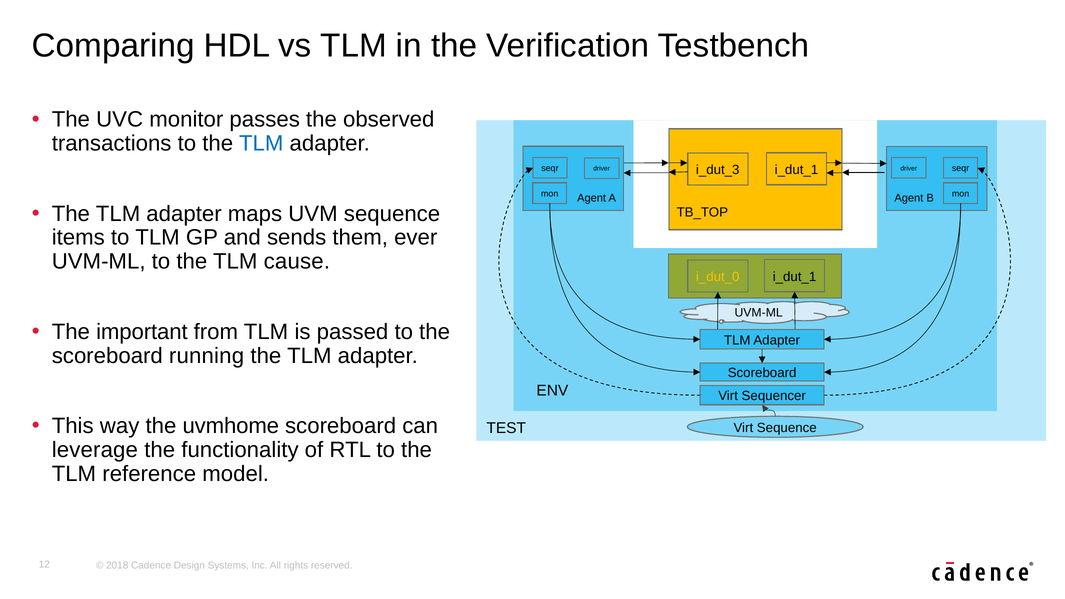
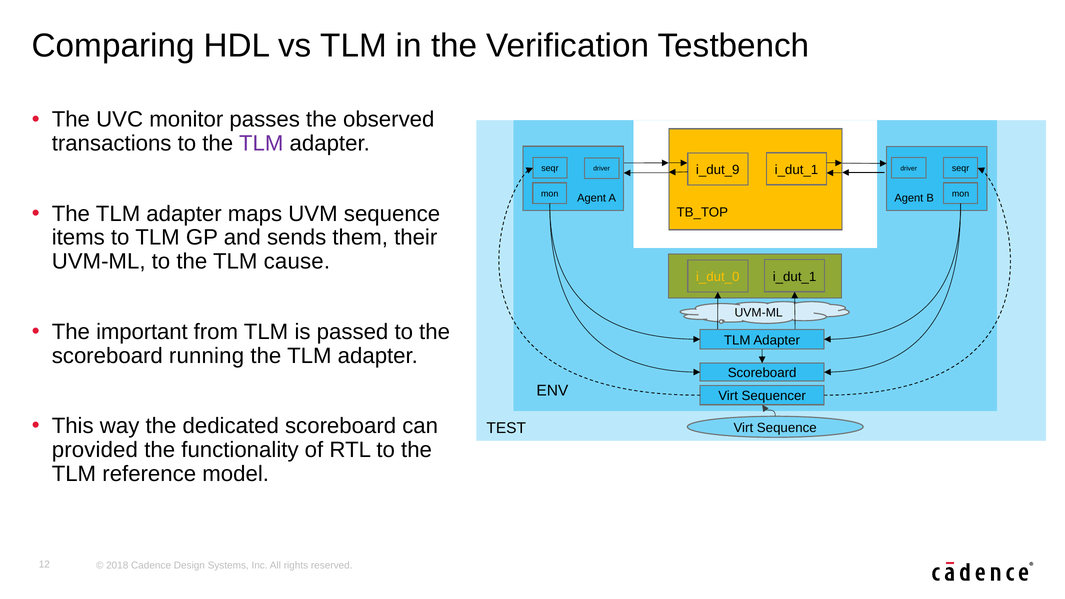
TLM colour: blue -> purple (261, 144)
i_dut_3: i_dut_3 -> i_dut_9 (718, 170)
ever: ever -> their (416, 238)
uvmhome: uvmhome -> dedicated (231, 426)
leverage: leverage -> provided (95, 450)
